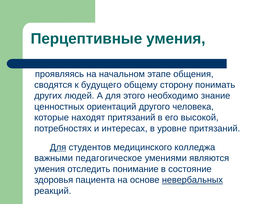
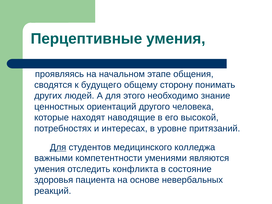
находят притязаний: притязаний -> наводящие (131, 118)
педагогическое: педагогическое -> компетентности (109, 158)
понимание: понимание -> конфликта (136, 169)
невербальных underline: present -> none (192, 180)
